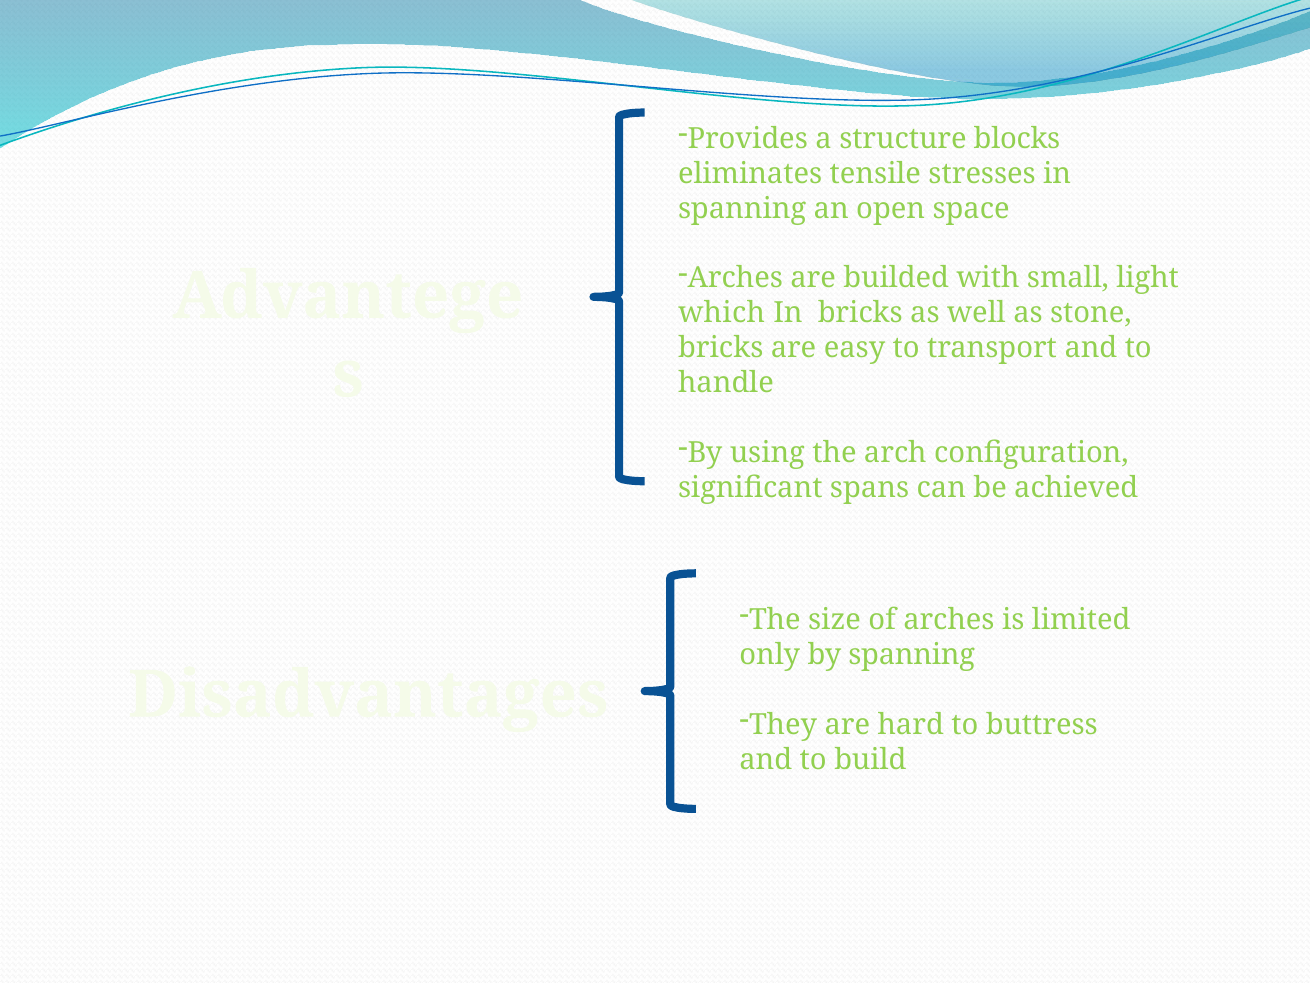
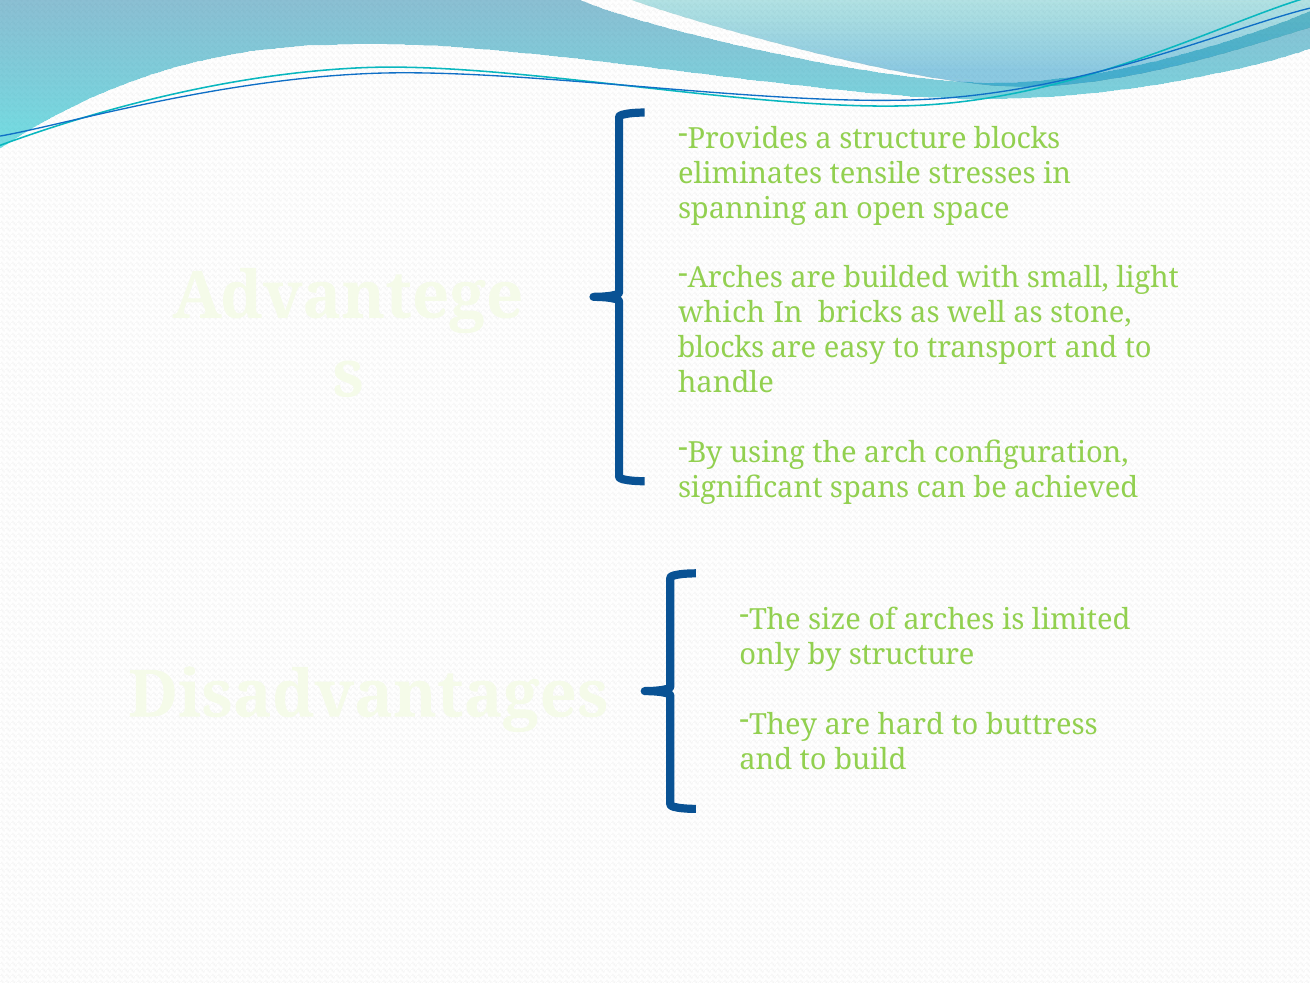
bricks: bricks -> blocks (721, 348)
by spanning: spanning -> structure (912, 654)
